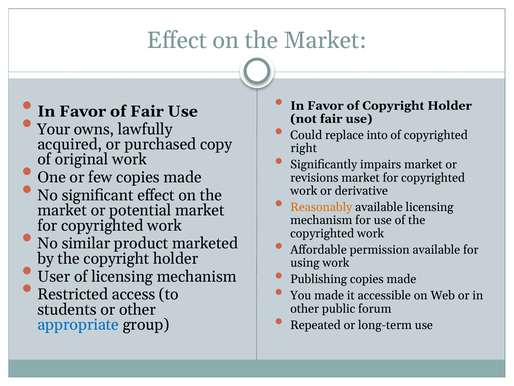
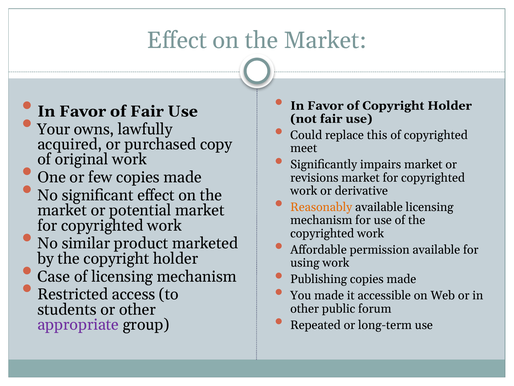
into: into -> this (377, 135)
right: right -> meet (304, 148)
User: User -> Case (54, 276)
appropriate colour: blue -> purple (78, 324)
